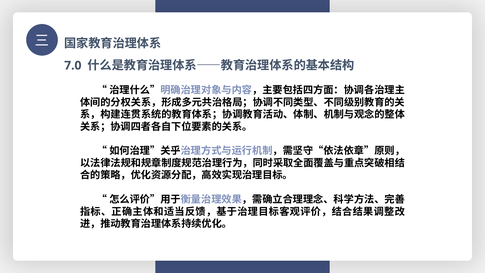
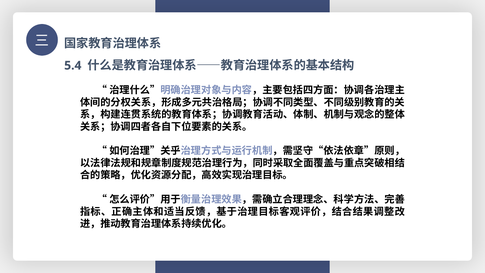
7.0: 7.0 -> 5.4 (73, 65)
